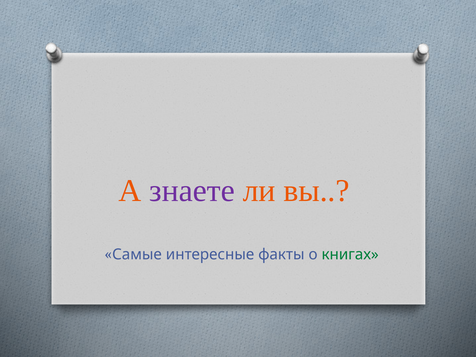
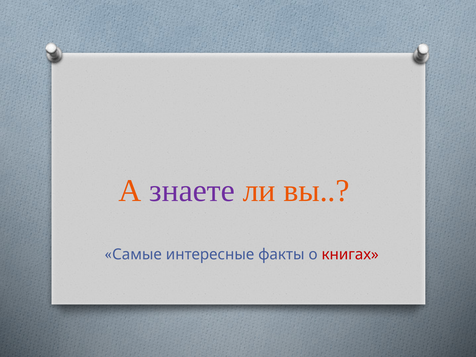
книгах colour: green -> red (350, 254)
